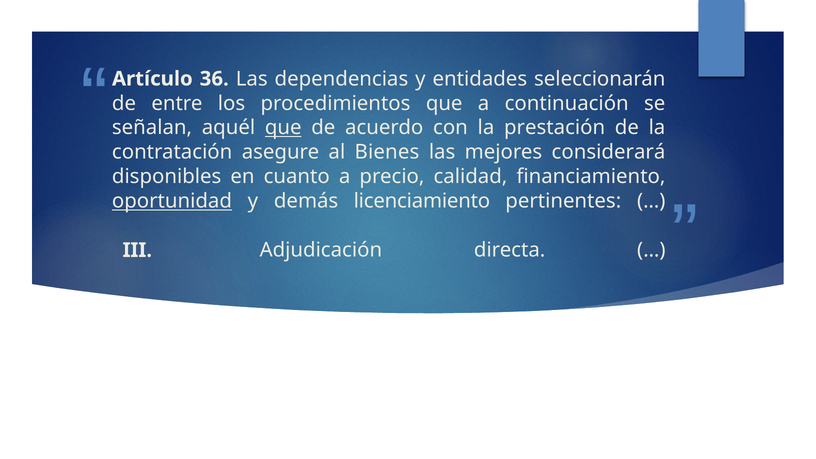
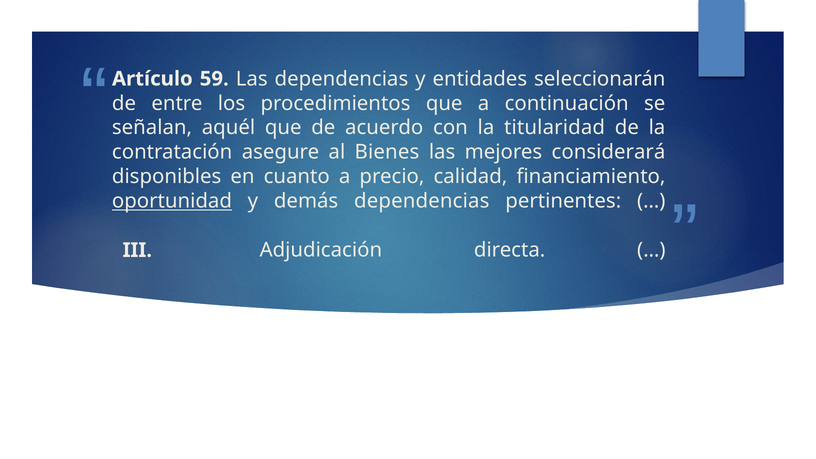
36: 36 -> 59 (214, 79)
que underline: present -> none (283, 128)
prestación: prestación -> titularidad (555, 128)
demás licenciamiento: licenciamiento -> dependencias (422, 201)
